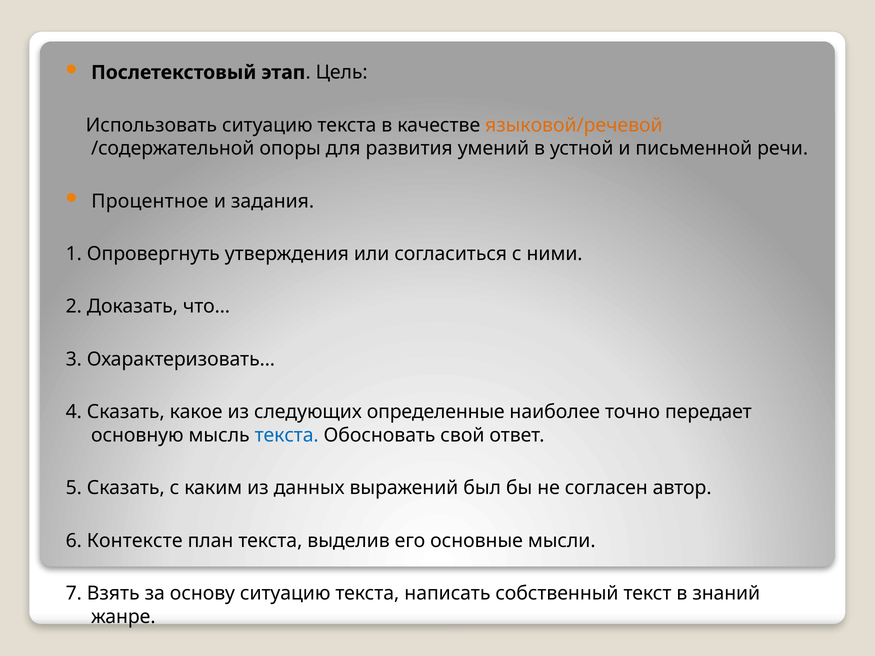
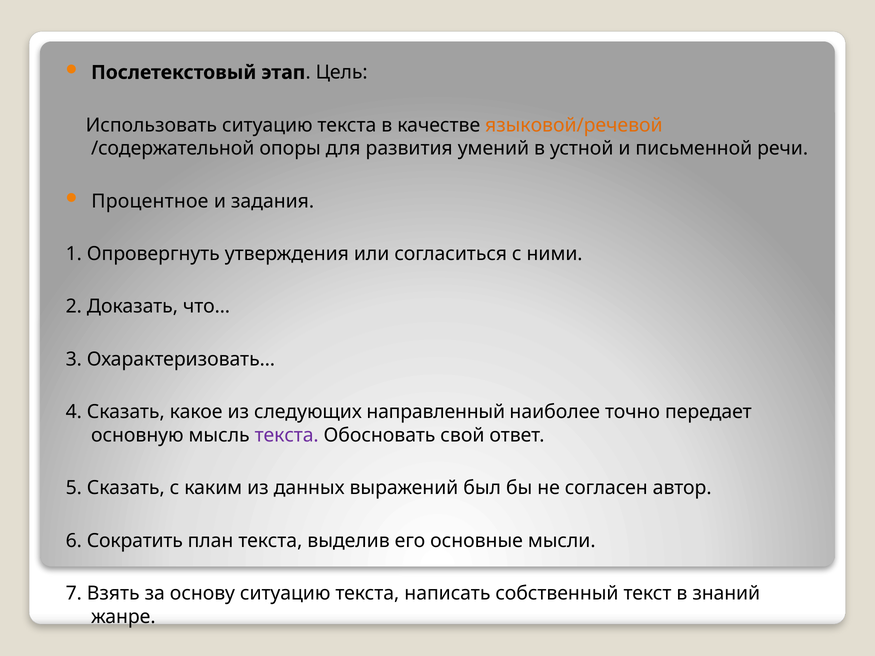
определенные: определенные -> направленный (436, 412)
текста colour: blue -> purple (287, 435)
Контексте: Контексте -> Сократить (135, 541)
